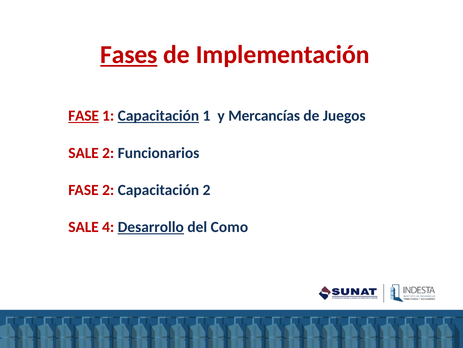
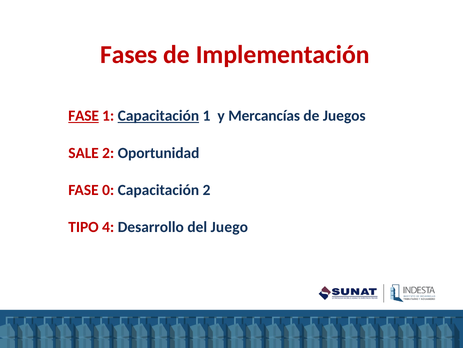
Fases underline: present -> none (129, 55)
Funcionarios: Funcionarios -> Oportunidad (159, 153)
FASE 2: 2 -> 0 (108, 190)
SALE: SALE -> TIPO (84, 227)
Desarrollo underline: present -> none (151, 227)
Como: Como -> Juego (229, 227)
